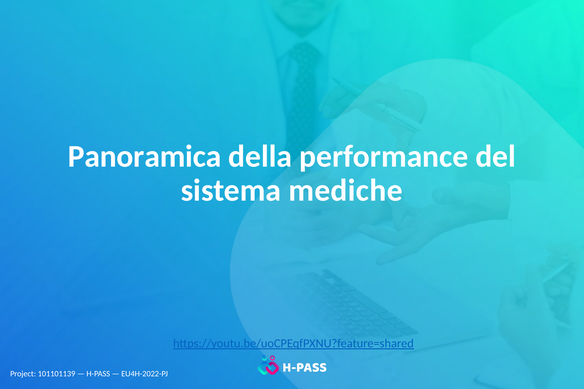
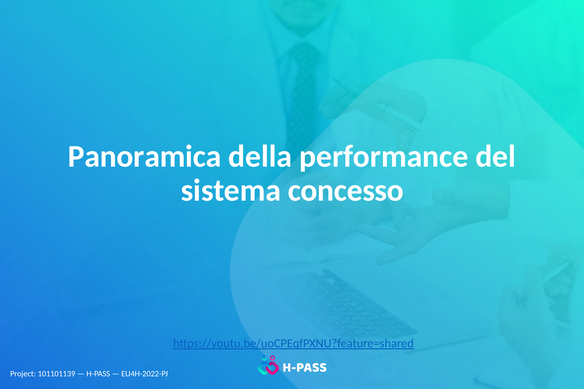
mediche: mediche -> concesso (346, 191)
